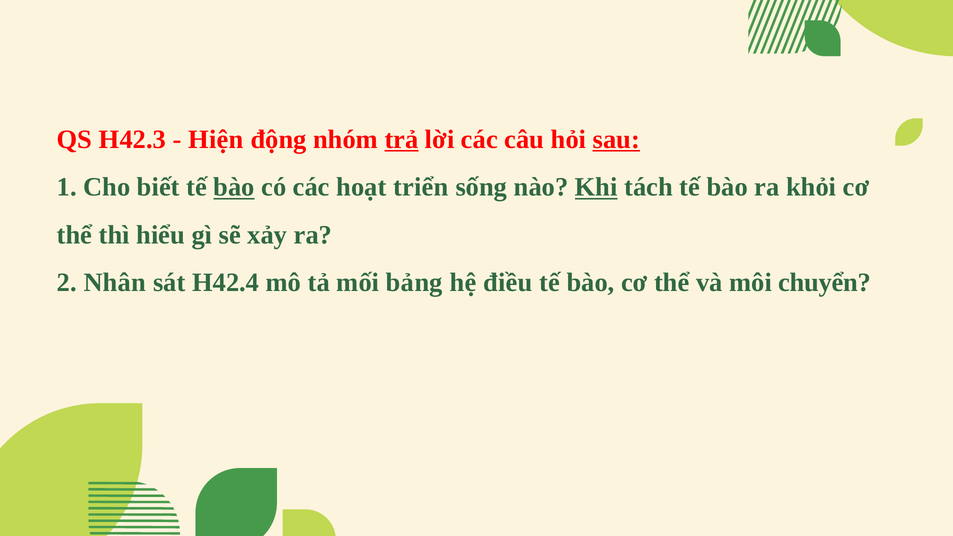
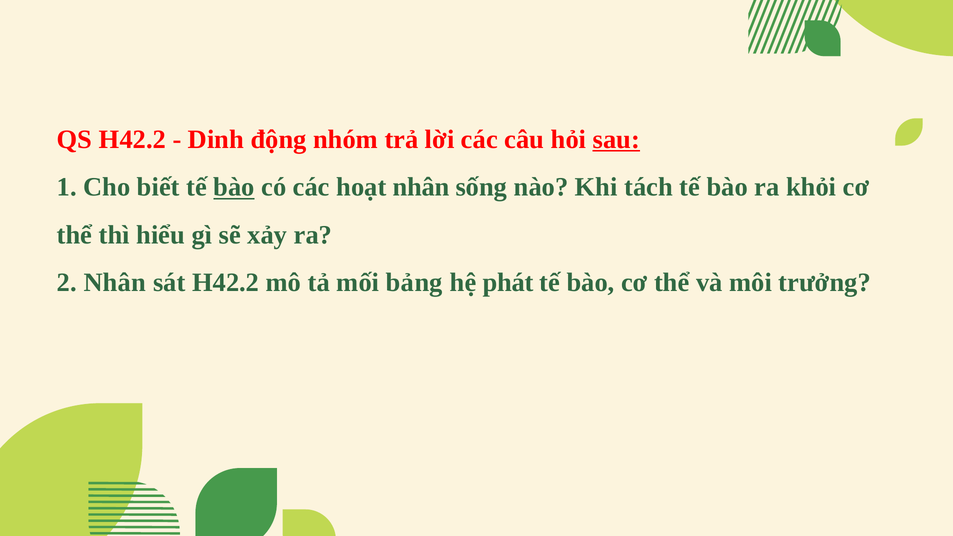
QS H42.3: H42.3 -> H42.2 (132, 140)
Hiện: Hiện -> Dinh (216, 140)
trả underline: present -> none (401, 140)
hoạt triển: triển -> nhân (421, 187)
Khi underline: present -> none (596, 187)
sát H42.4: H42.4 -> H42.2 (226, 282)
điều: điều -> phát (508, 282)
chuyển: chuyển -> trưởng (825, 282)
